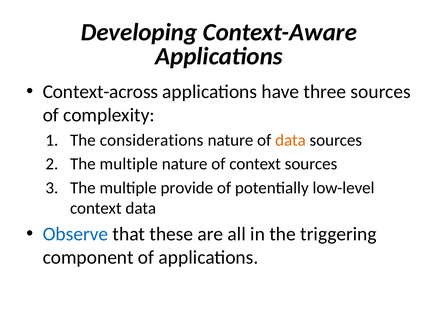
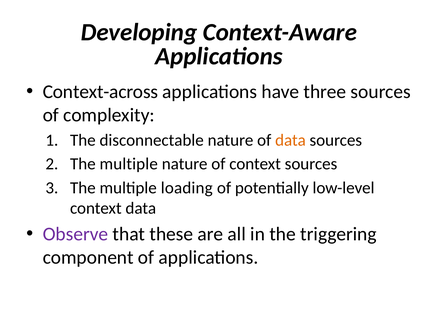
considerations: considerations -> disconnectable (152, 140)
provide: provide -> loading (187, 188)
Observe colour: blue -> purple (75, 235)
